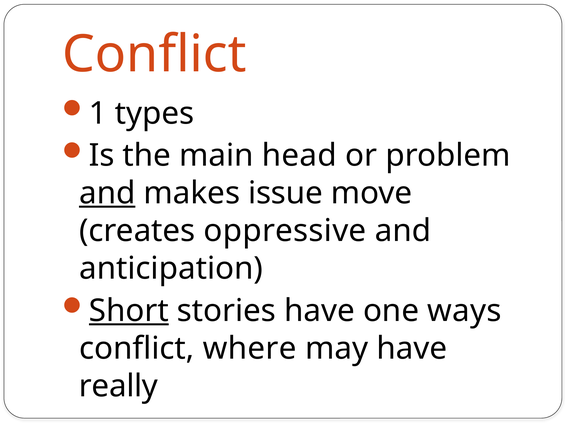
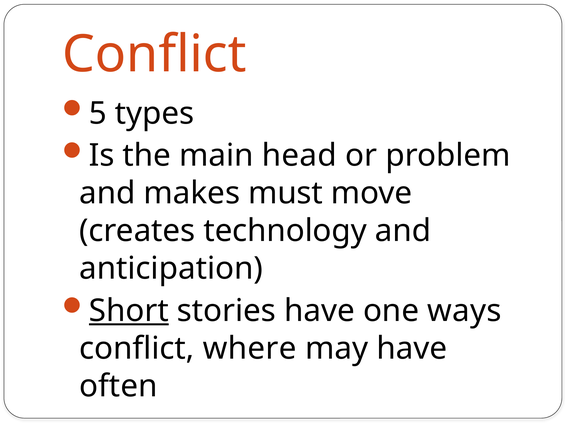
1: 1 -> 5 (98, 113)
and underline: present -> none (107, 193)
issue: issue -> must (286, 193)
oppressive: oppressive -> technology (285, 231)
really: really -> often (118, 387)
